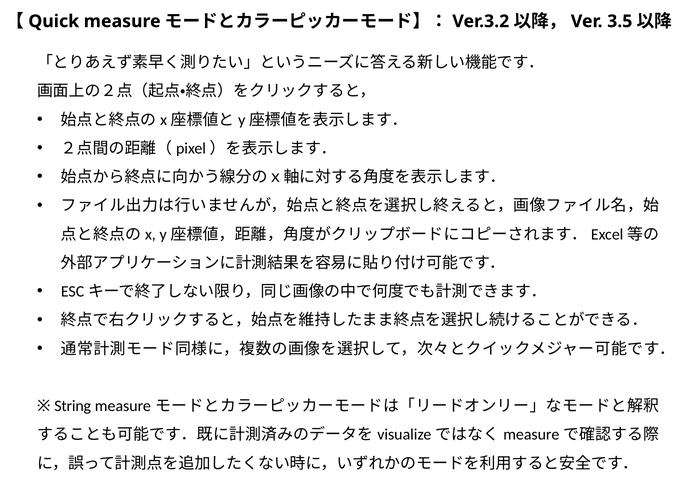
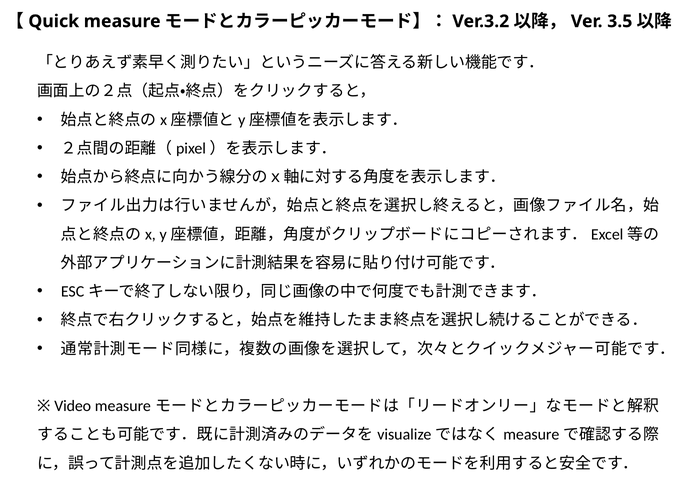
String: String -> Video (73, 406)
